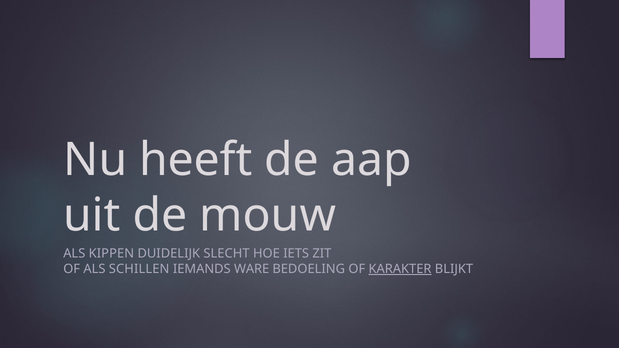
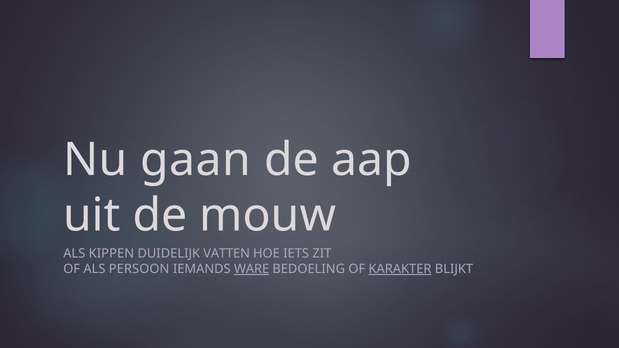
heeft: heeft -> gaan (196, 160)
SLECHT: SLECHT -> VATTEN (227, 254)
SCHILLEN: SCHILLEN -> PERSOON (139, 269)
WARE underline: none -> present (252, 269)
